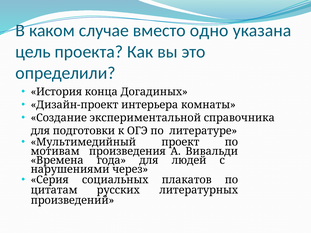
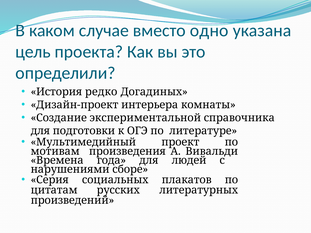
конца: конца -> редко (101, 92)
через: через -> сборе (130, 170)
